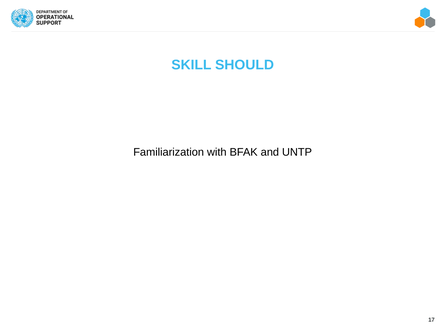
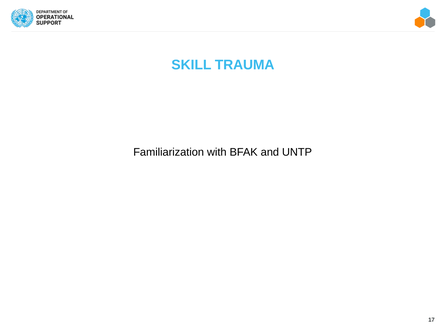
SHOULD: SHOULD -> TRAUMA (245, 65)
